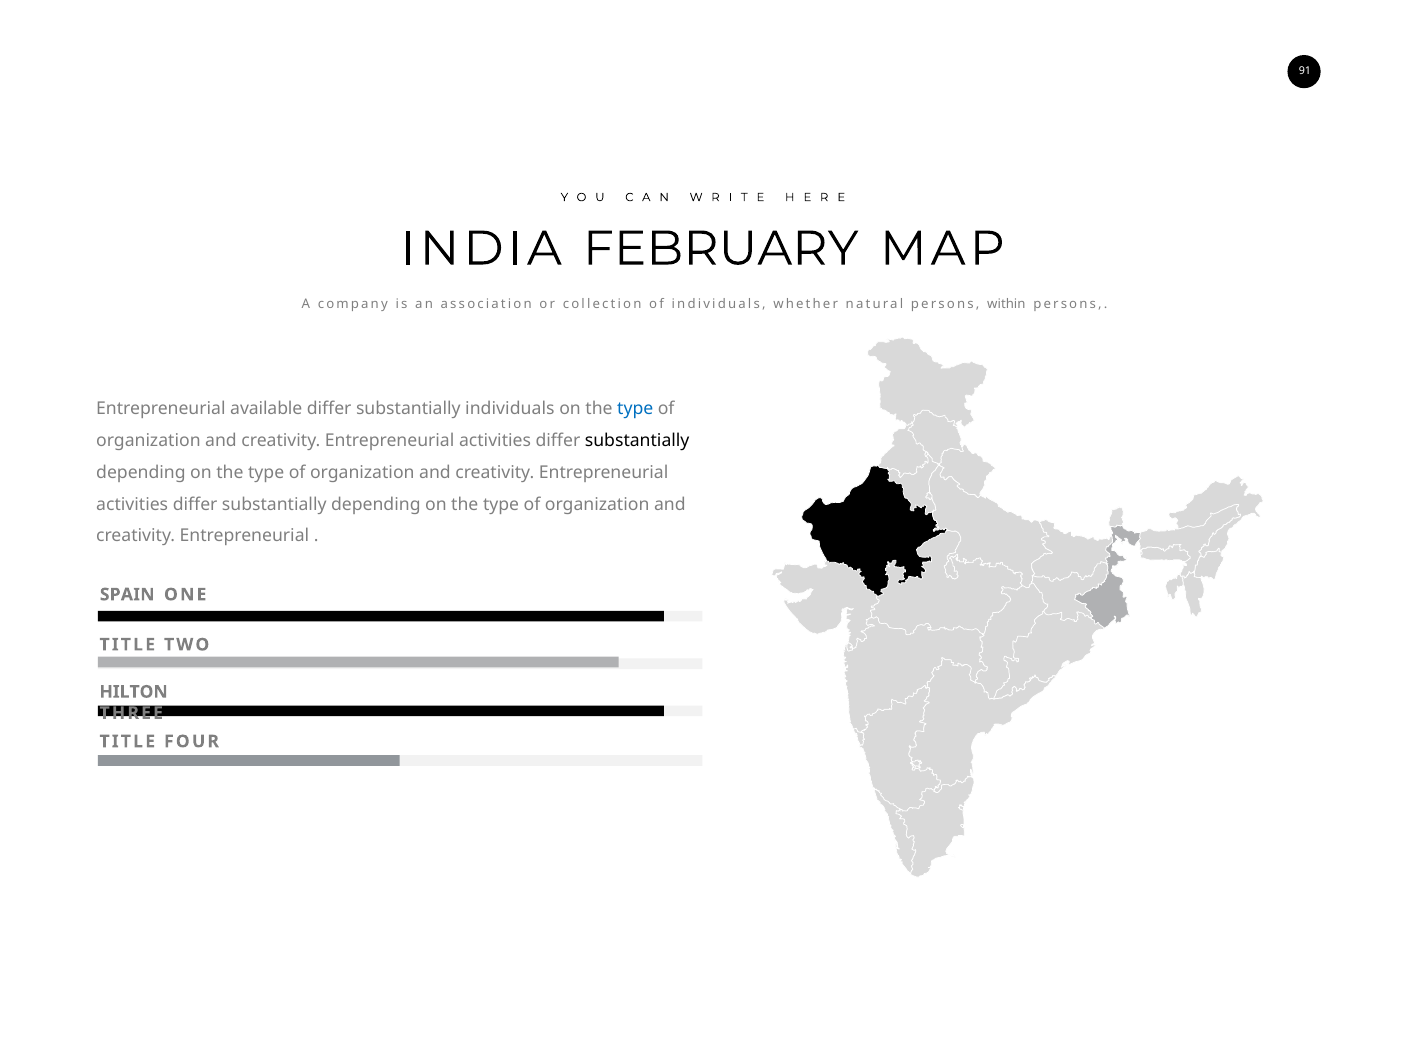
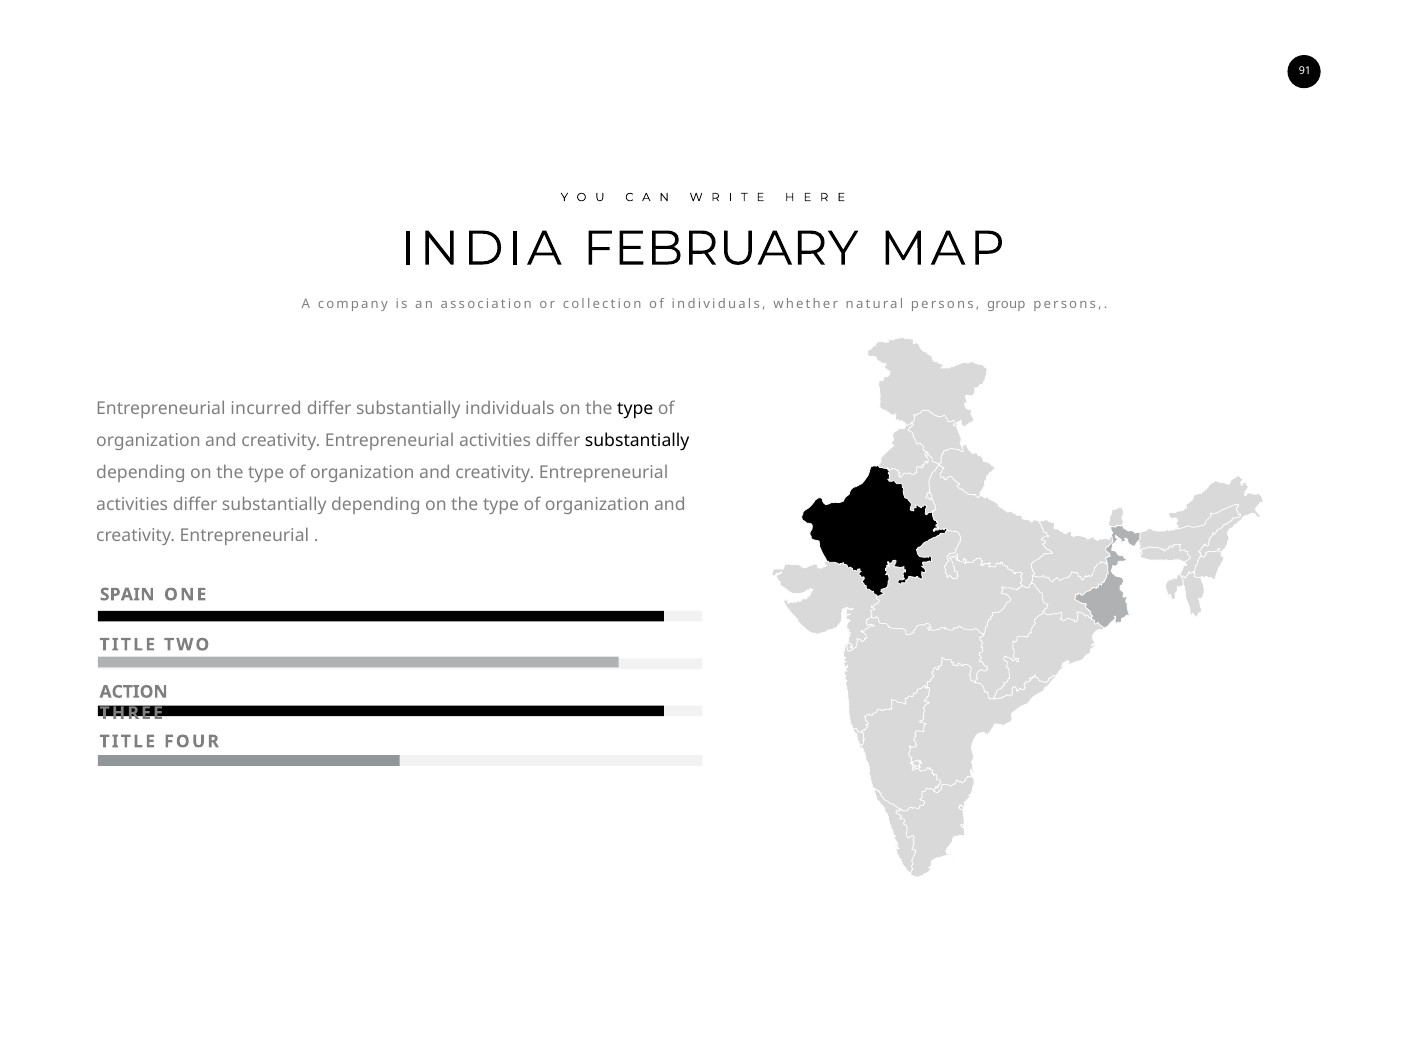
within: within -> group (1006, 304)
available: available -> incurred (266, 409)
type colour: blue -> black (635, 409)
HILTON: HILTON -> ACTION (134, 692)
